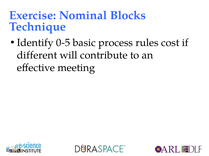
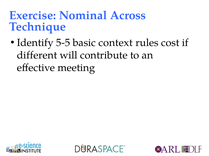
Blocks: Blocks -> Across (128, 15)
0-5: 0-5 -> 5-5 (63, 43)
process: process -> context (116, 43)
